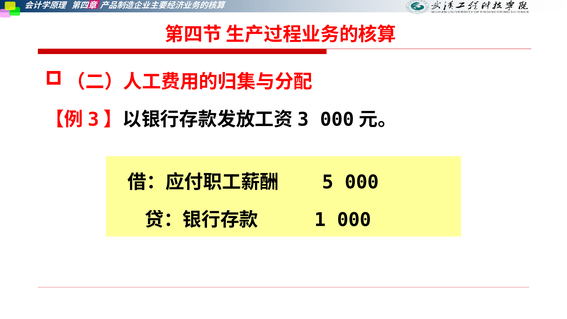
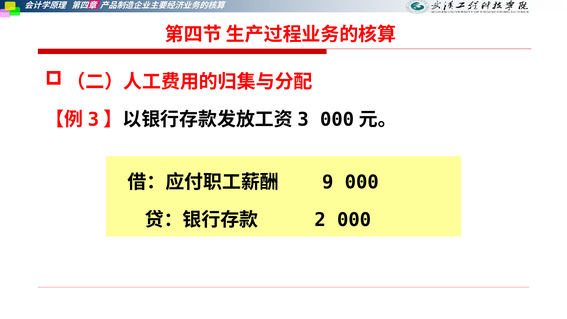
5: 5 -> 9 (328, 182)
1: 1 -> 2 (320, 220)
